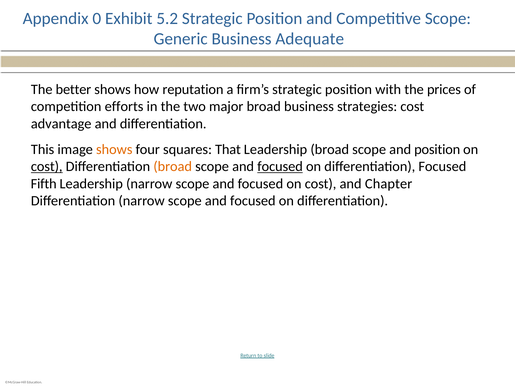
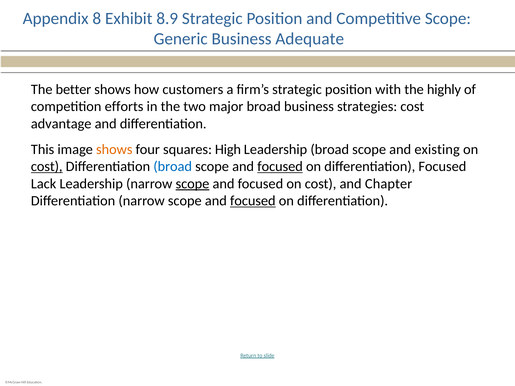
0: 0 -> 8 (97, 18)
5.2: 5.2 -> 8.9 (167, 18)
reputation: reputation -> customers (193, 89)
prices: prices -> highly (444, 89)
That: That -> High (228, 150)
and position: position -> existing (437, 150)
broad colour: orange -> blue (173, 167)
Fifth: Fifth -> Lack (44, 184)
scope underline: none -> present (192, 184)
focused underline: none -> present (253, 201)
